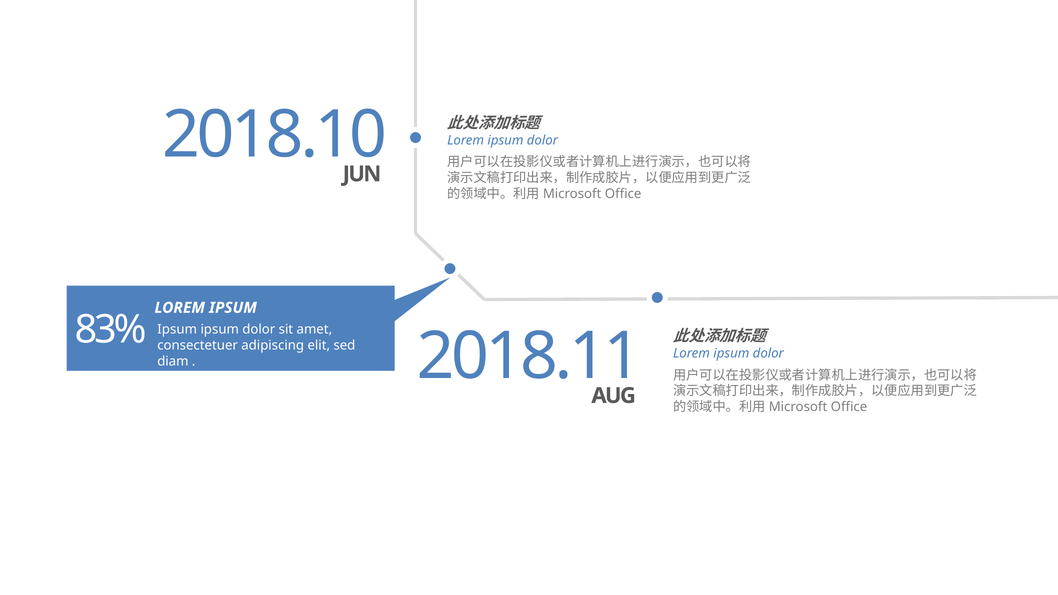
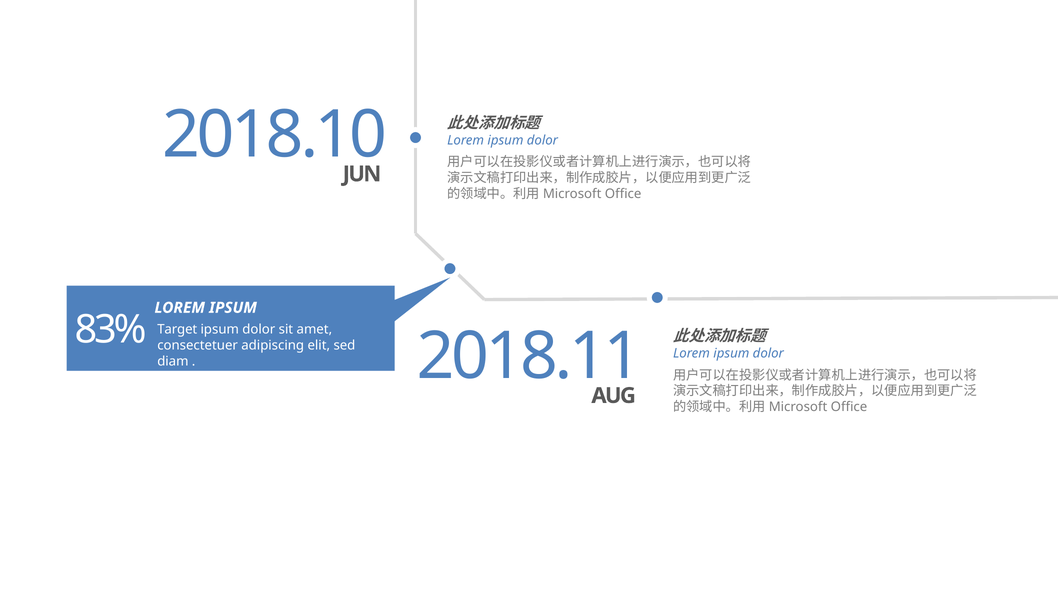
Ipsum: Ipsum -> Target (177, 330)
